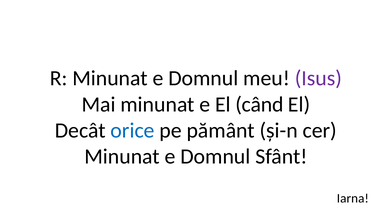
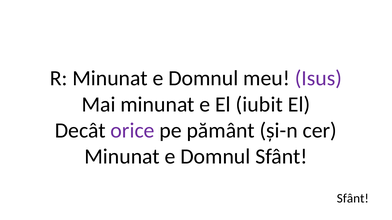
când: când -> iubit (259, 105)
orice colour: blue -> purple (132, 131)
Iarna: Iarna -> Sfânt (353, 199)
